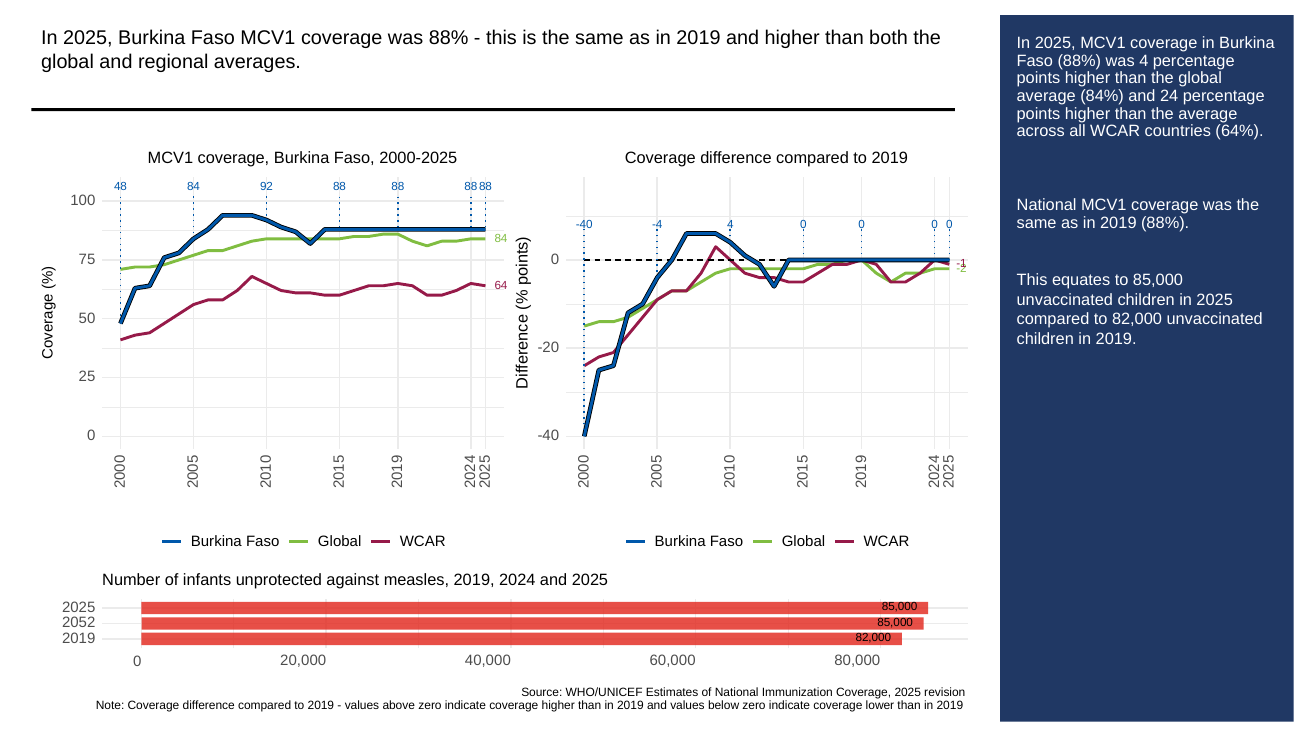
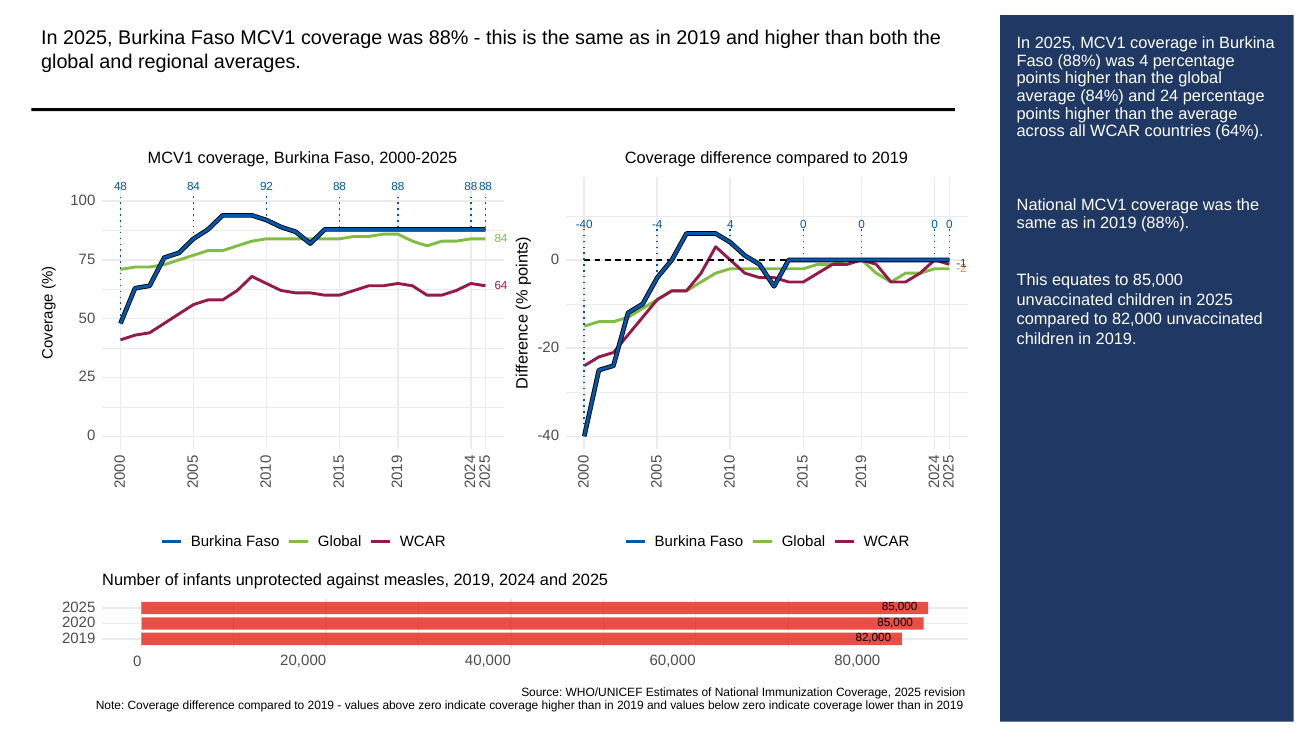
2052: 2052 -> 2020 (79, 623)
